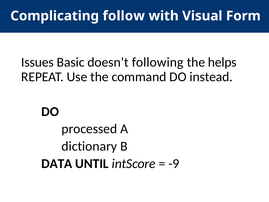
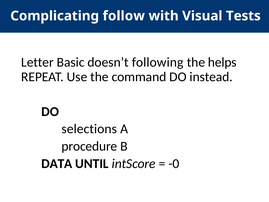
Form: Form -> Tests (243, 16)
Issues: Issues -> Letter (37, 62)
processed: processed -> selections (89, 129)
dictionary: dictionary -> procedure (89, 146)
-9: -9 -> -0 (174, 163)
